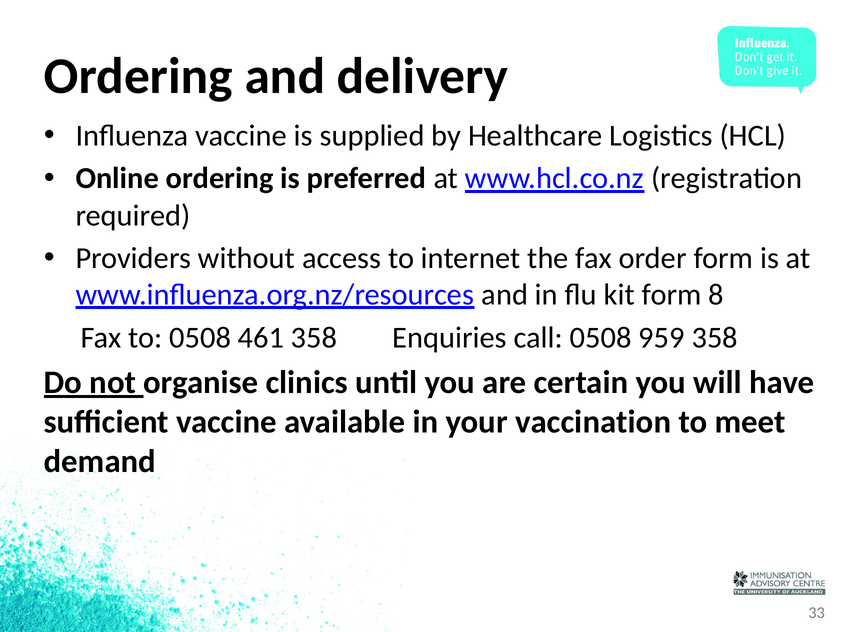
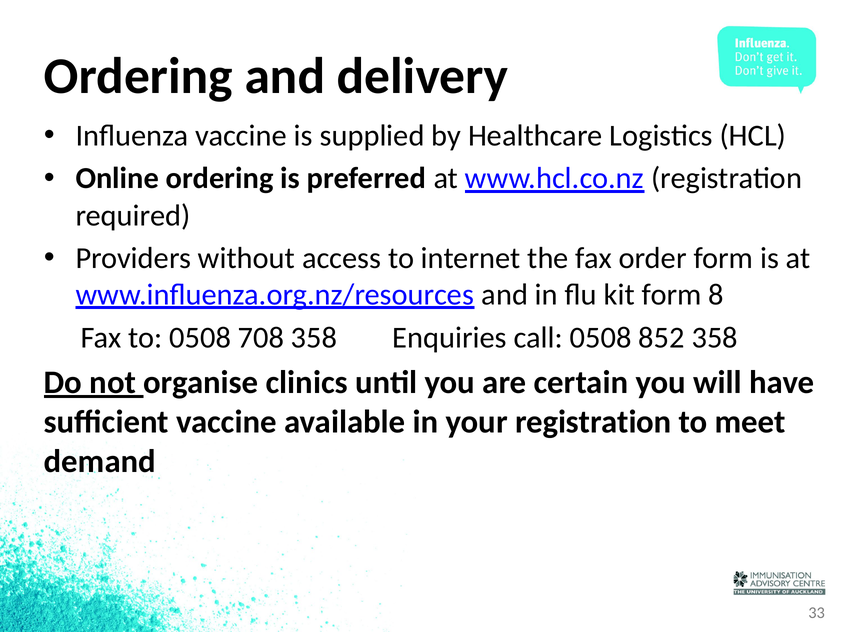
461: 461 -> 708 (261, 338)
959: 959 -> 852 (662, 338)
your vaccination: vaccination -> registration (593, 422)
